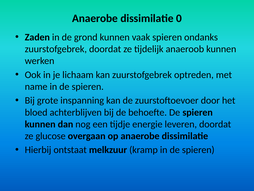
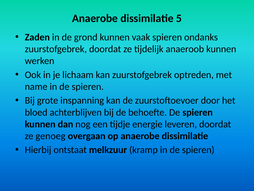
0: 0 -> 5 (179, 18)
glucose: glucose -> genoeg (51, 136)
